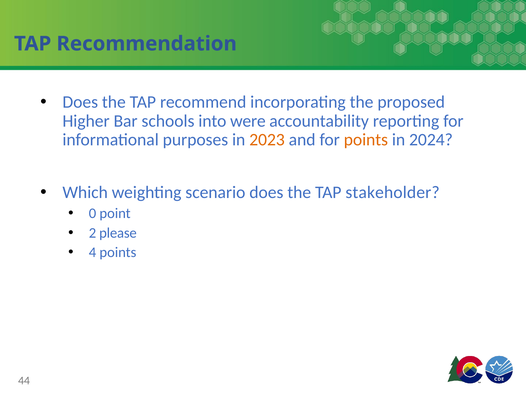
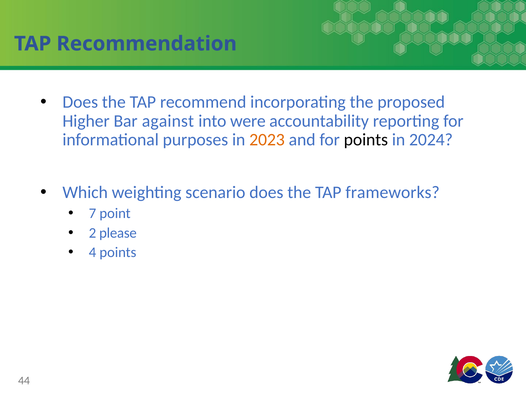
schools: schools -> against (168, 121)
points colour: orange -> black (366, 140)
stakeholder: stakeholder -> frameworks (393, 192)
0: 0 -> 7 (92, 213)
